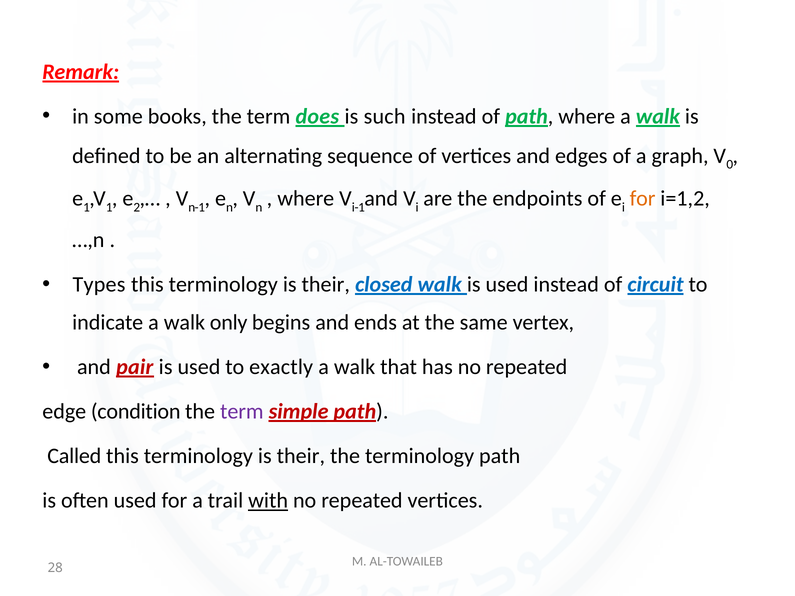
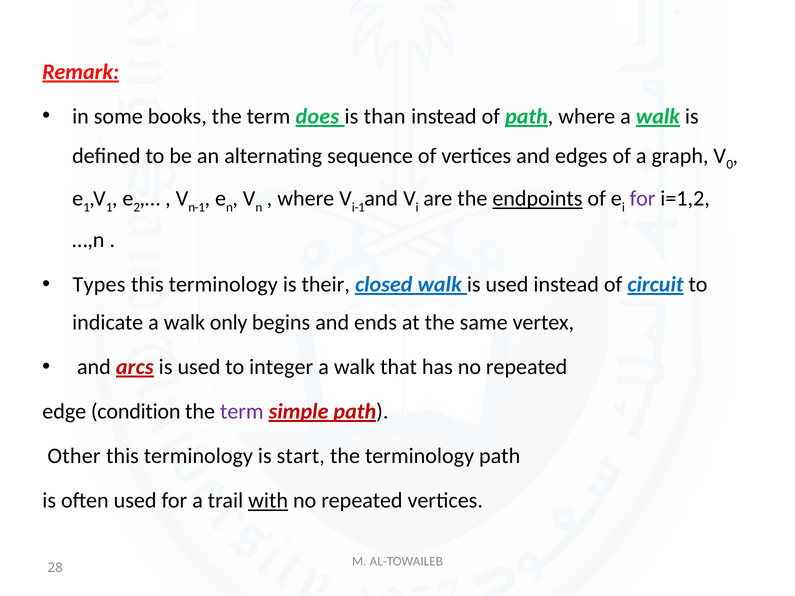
such: such -> than (385, 116)
endpoints underline: none -> present (537, 199)
for colour: orange -> purple (643, 199)
pair: pair -> arcs (135, 367)
exactly: exactly -> integer (281, 367)
Called: Called -> Other (74, 456)
their: their -> start (301, 456)
